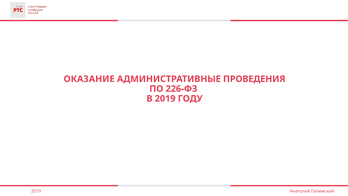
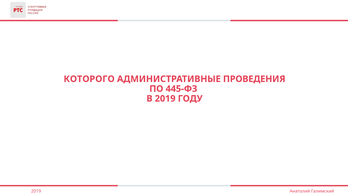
ОКАЗАНИЕ: ОКАЗАНИЕ -> КОТОРОГО (89, 79)
226-ФЗ: 226-ФЗ -> 445-ФЗ (181, 89)
